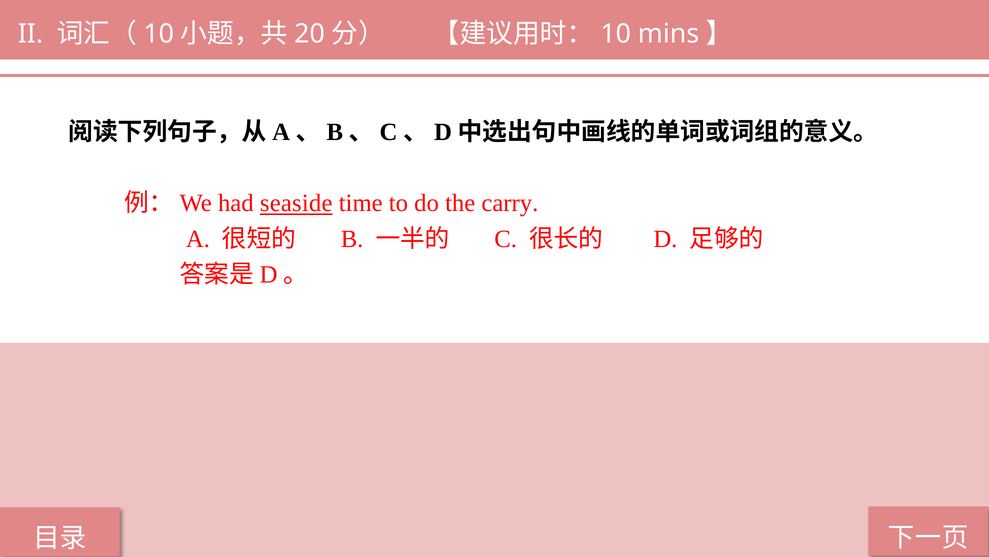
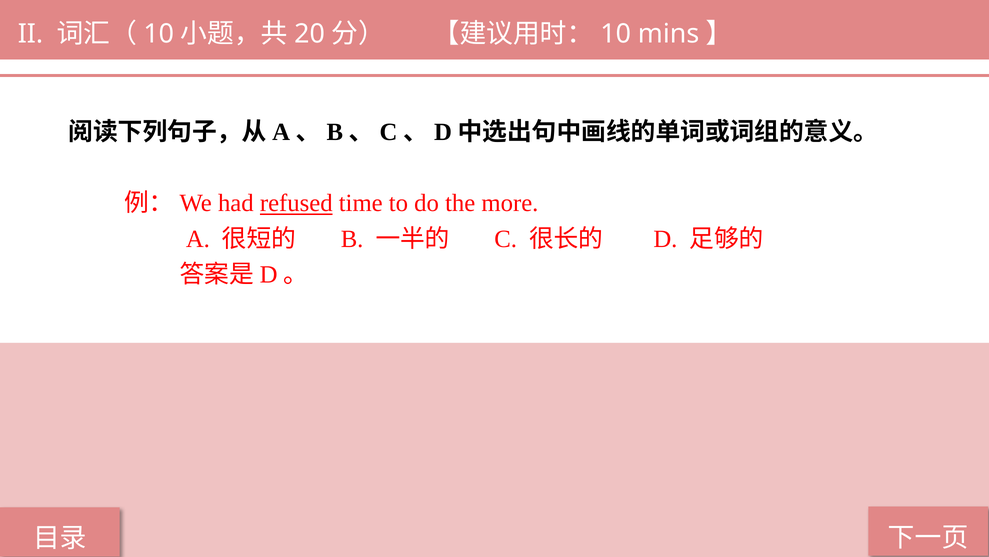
seaside: seaside -> refused (296, 203)
carry: carry -> more (510, 203)
